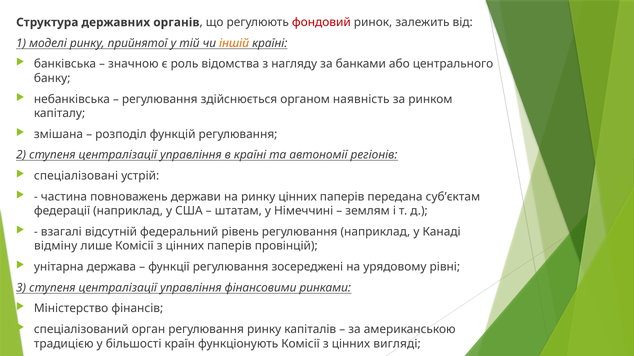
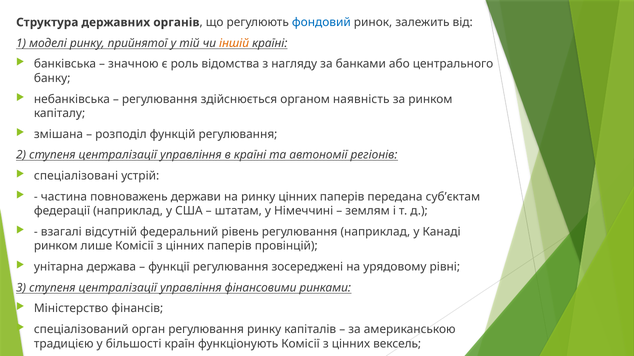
фондовий colour: red -> blue (321, 22)
відміну: відміну -> ринком (56, 246)
вигляді: вигляді -> вексель (397, 344)
